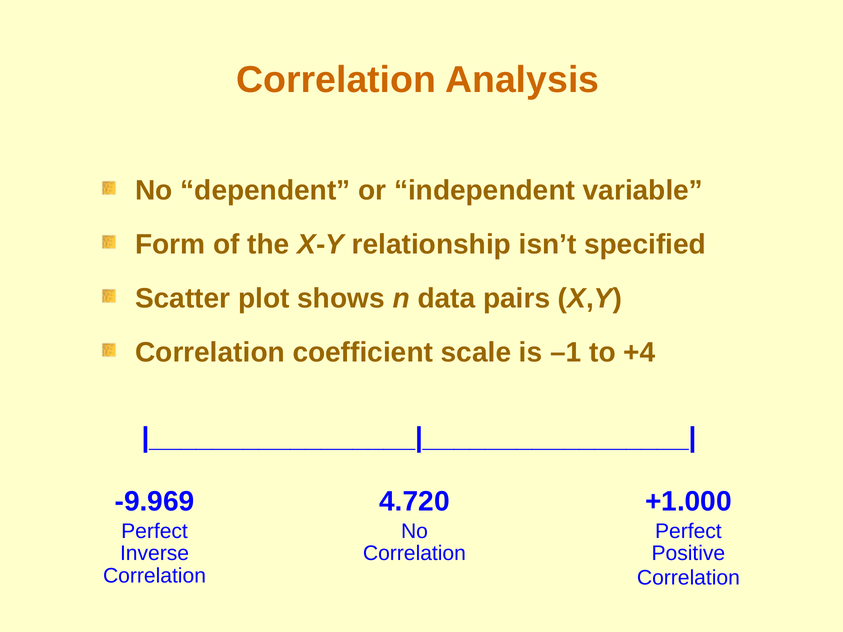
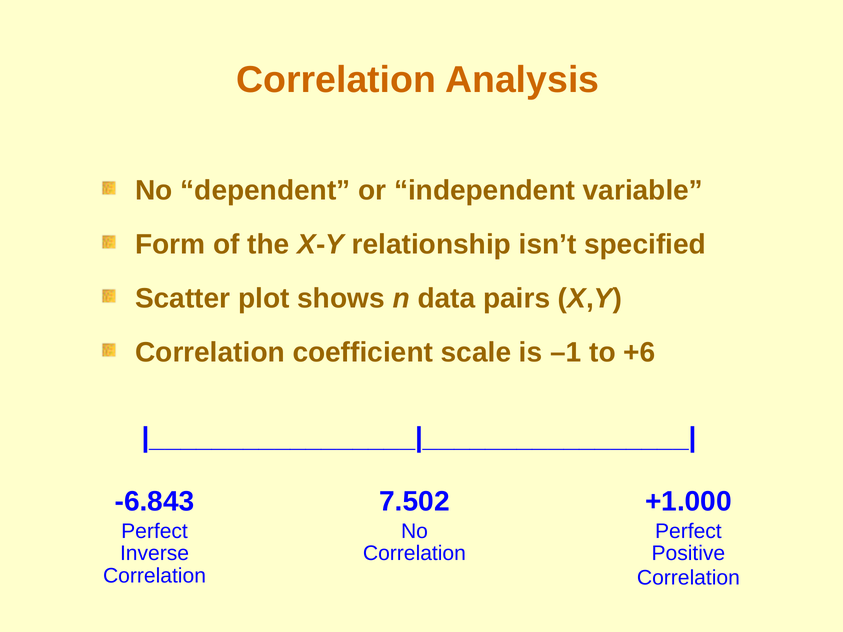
+4: +4 -> +6 (639, 352)
-9.969: -9.969 -> -6.843 (155, 502)
4.720: 4.720 -> 7.502 (414, 502)
